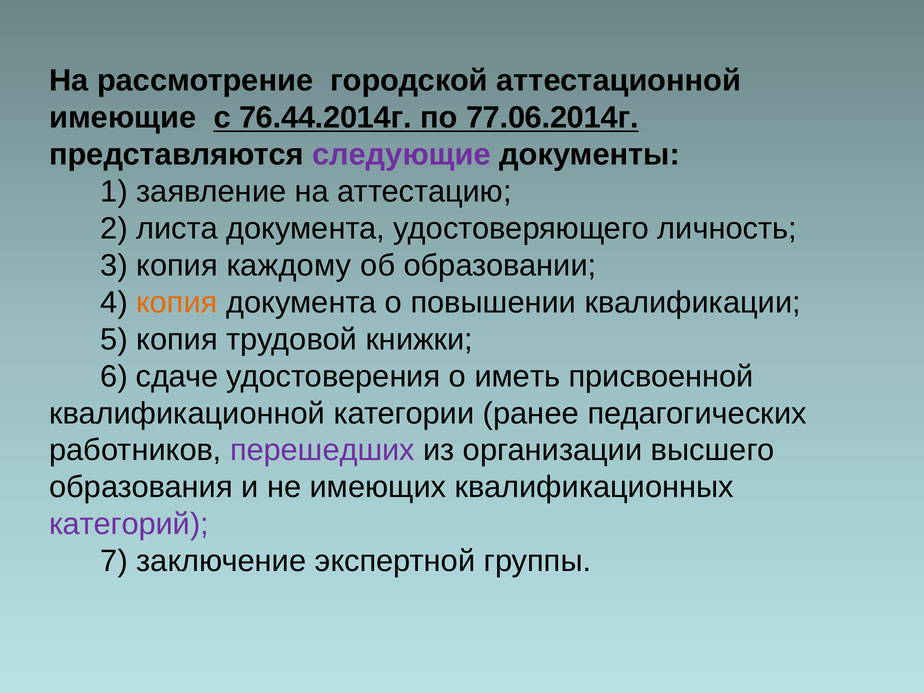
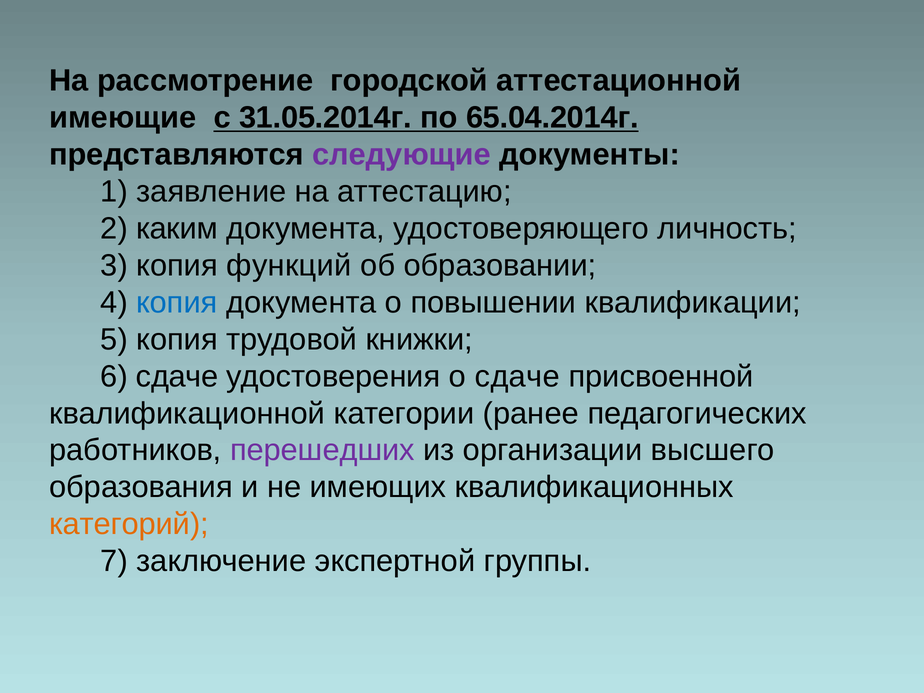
76.44.2014г: 76.44.2014г -> 31.05.2014г (325, 118)
77.06.2014г: 77.06.2014г -> 65.04.2014г (552, 118)
листа: листа -> каким (177, 229)
каждому: каждому -> функций (289, 266)
копия colour: orange -> blue (177, 302)
о иметь: иметь -> сдаче (517, 376)
категорий colour: purple -> orange (129, 524)
